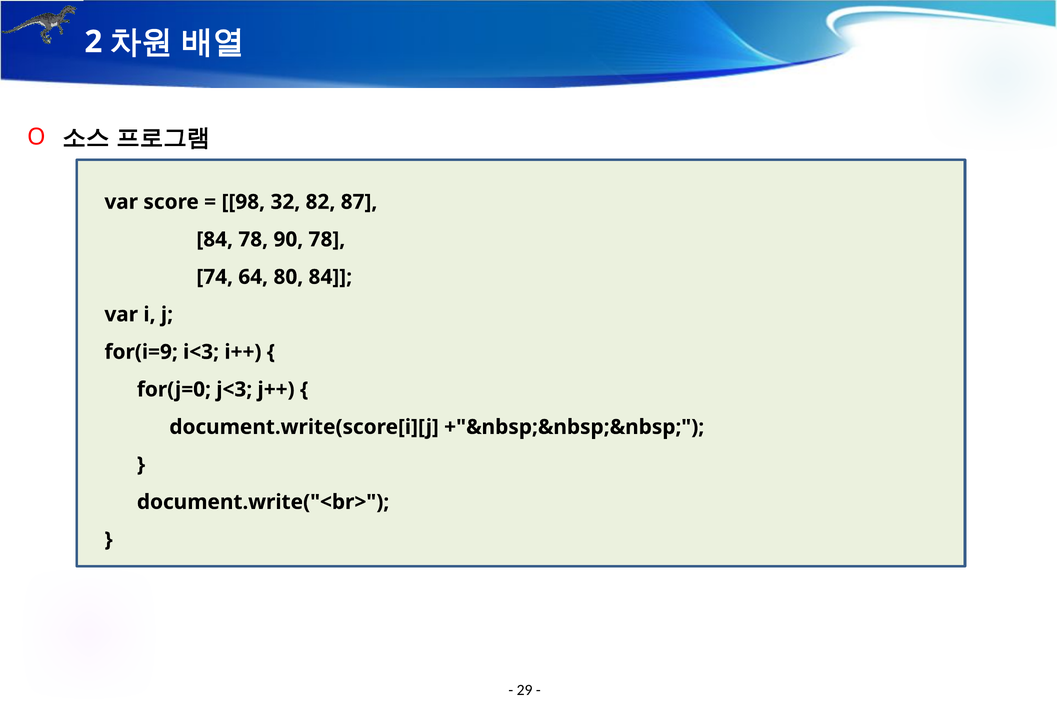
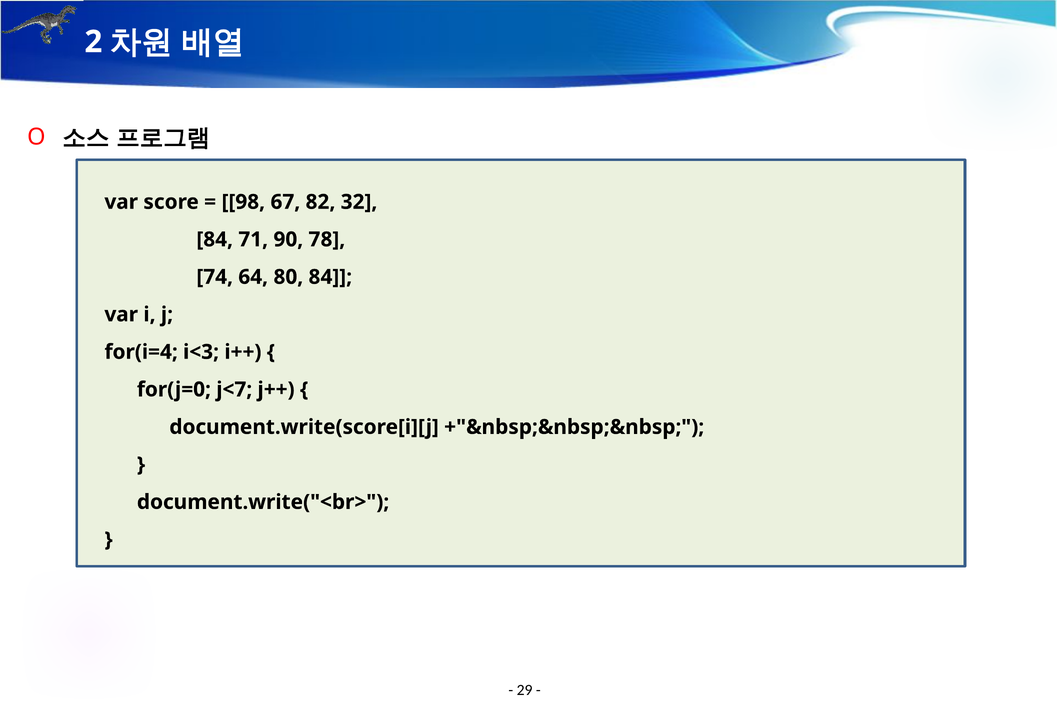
32: 32 -> 67 (285, 202)
87: 87 -> 32 (359, 202)
84 78: 78 -> 71 (253, 240)
for(i=9: for(i=9 -> for(i=4 (141, 352)
j<3: j<3 -> j<7 (234, 390)
